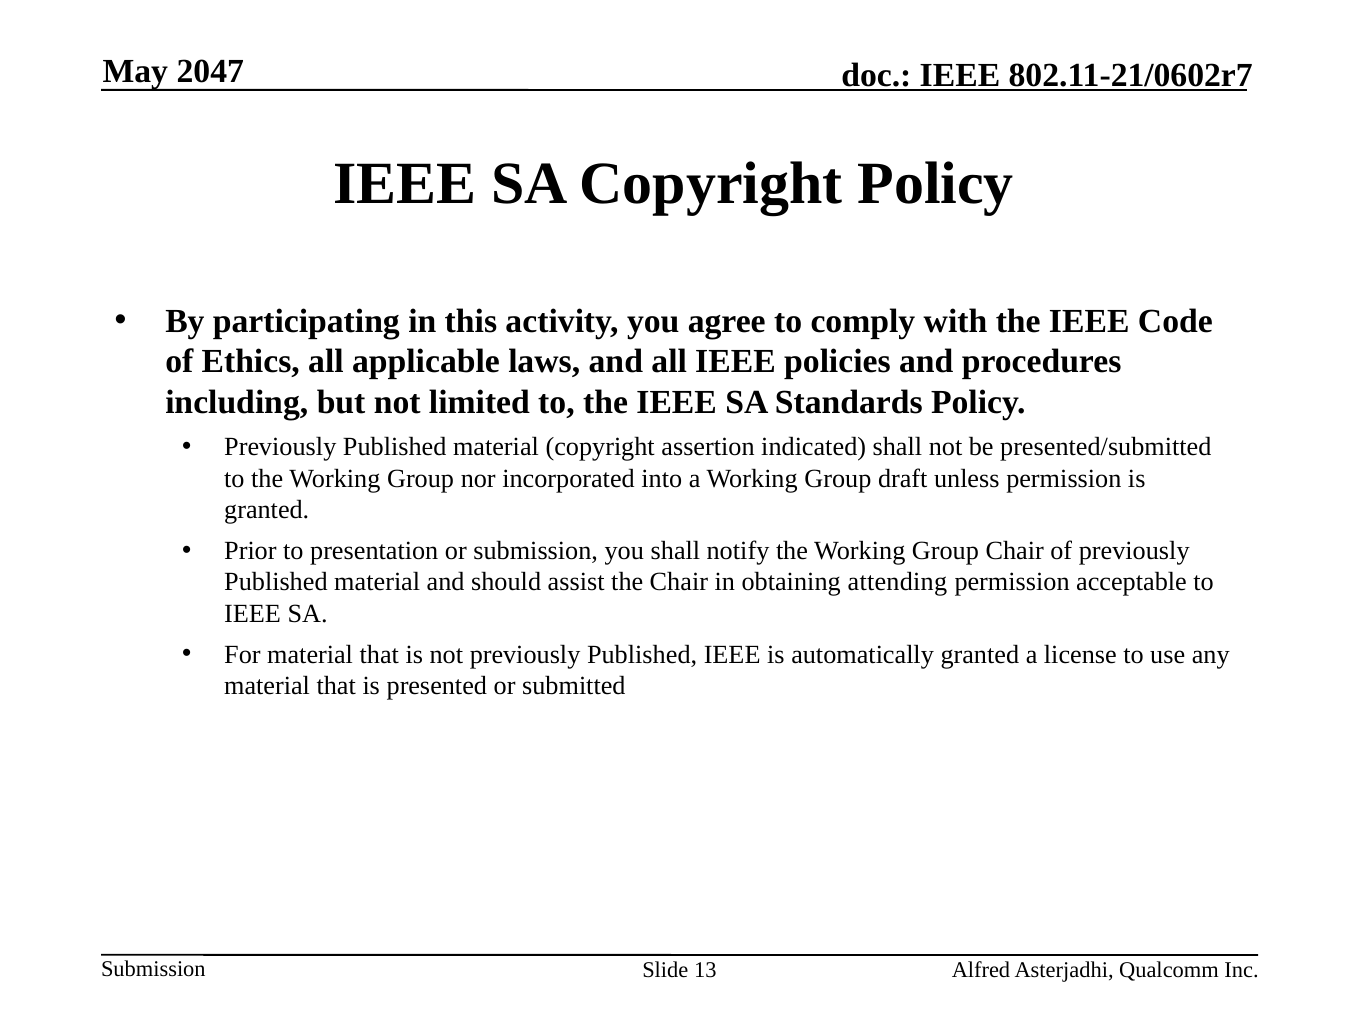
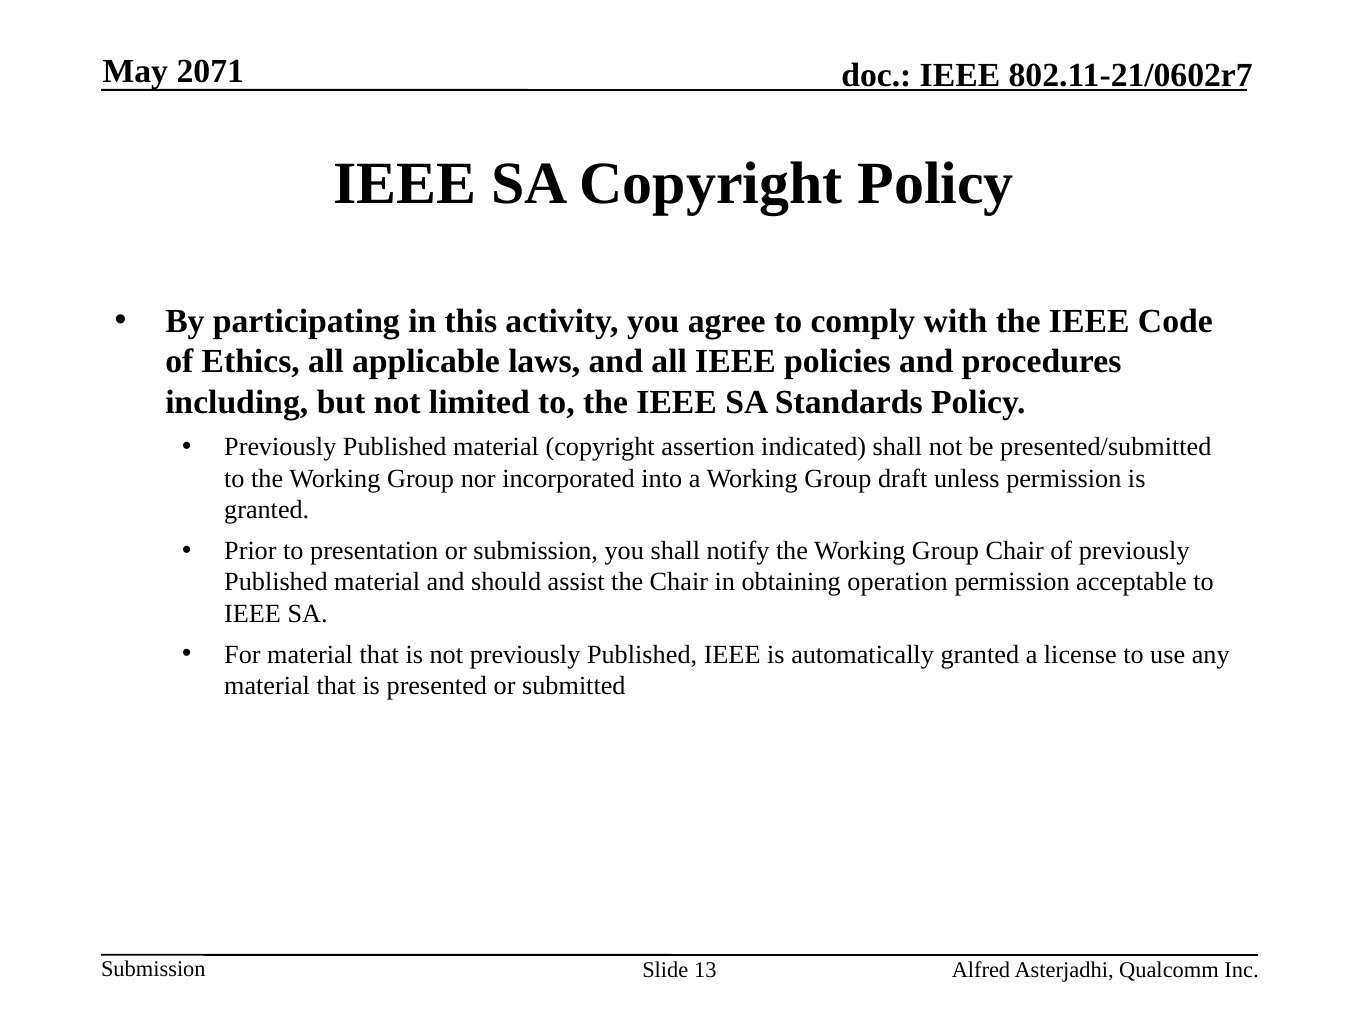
2047: 2047 -> 2071 (210, 71)
attending: attending -> operation (897, 582)
